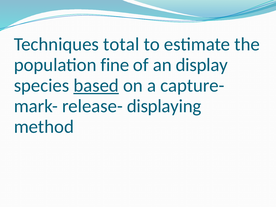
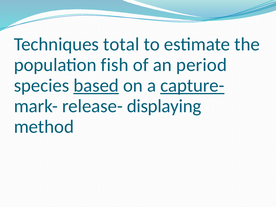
fine: fine -> fish (115, 65)
display: display -> period (202, 65)
capture- underline: none -> present (192, 85)
